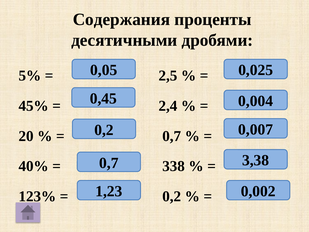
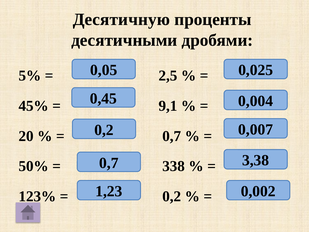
Содержания: Содержания -> Десятичную (121, 19)
2,4: 2,4 -> 9,1 (168, 106)
40%: 40% -> 50% (34, 166)
